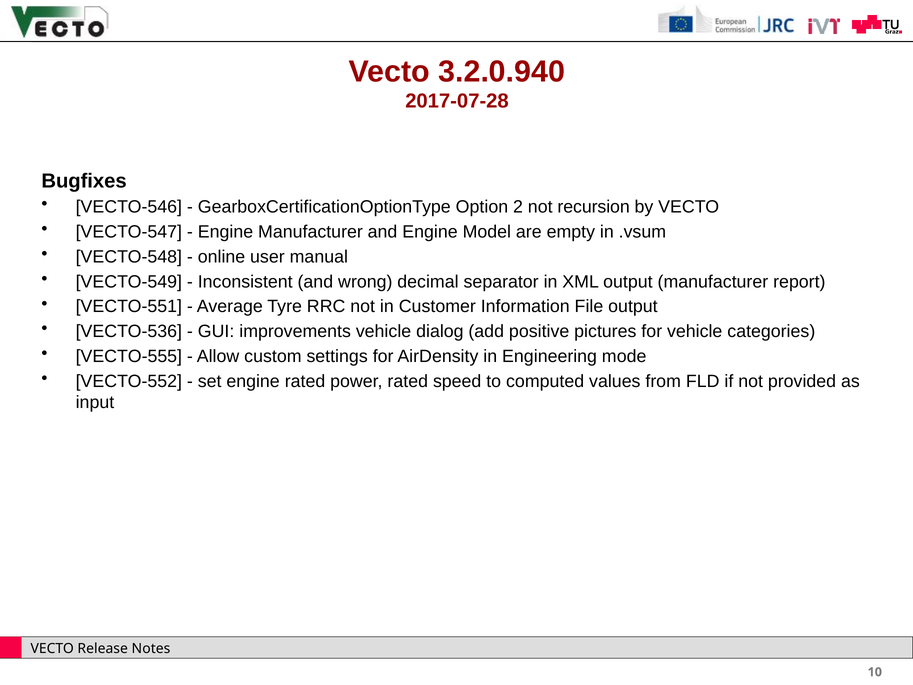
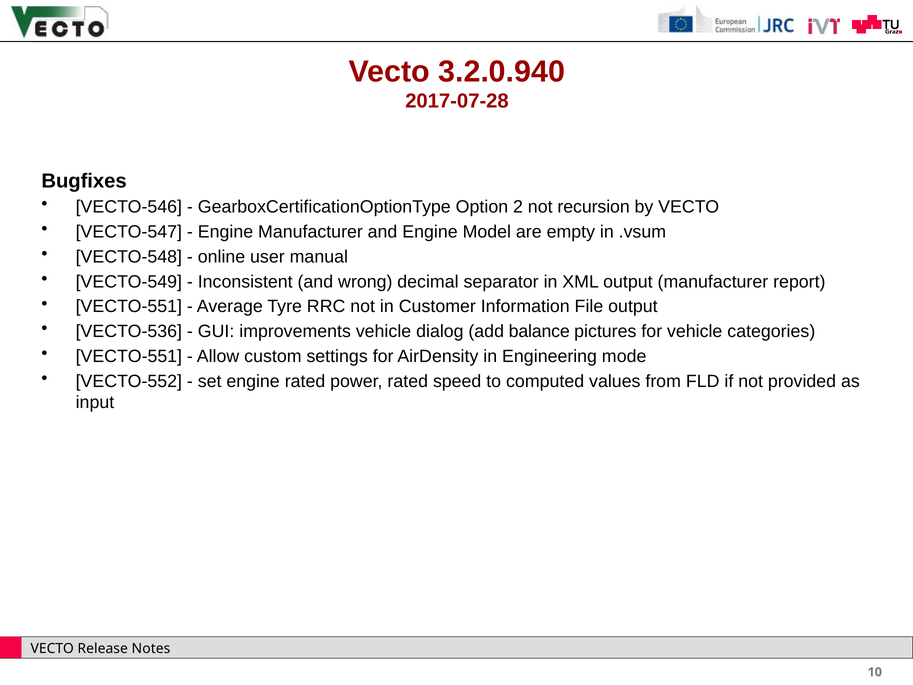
positive: positive -> balance (539, 331)
VECTO-555: VECTO-555 -> VECTO-551 (129, 356)
